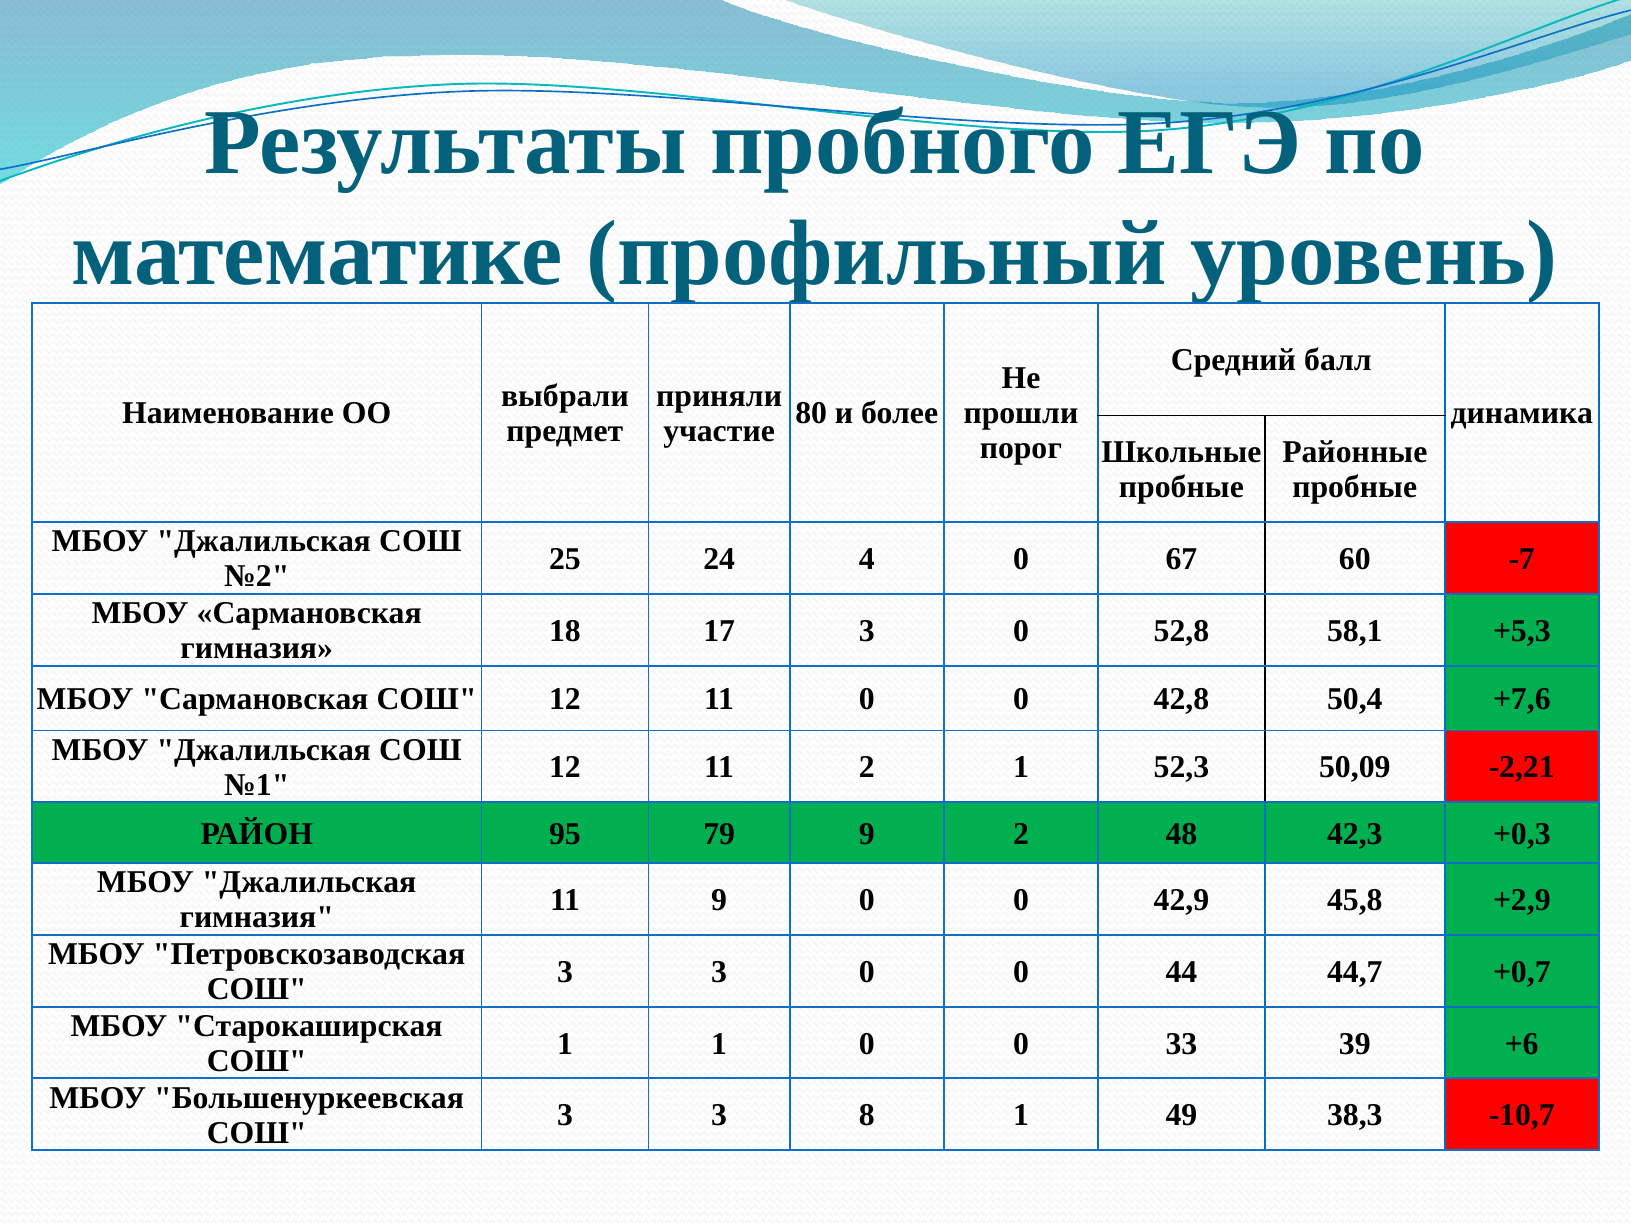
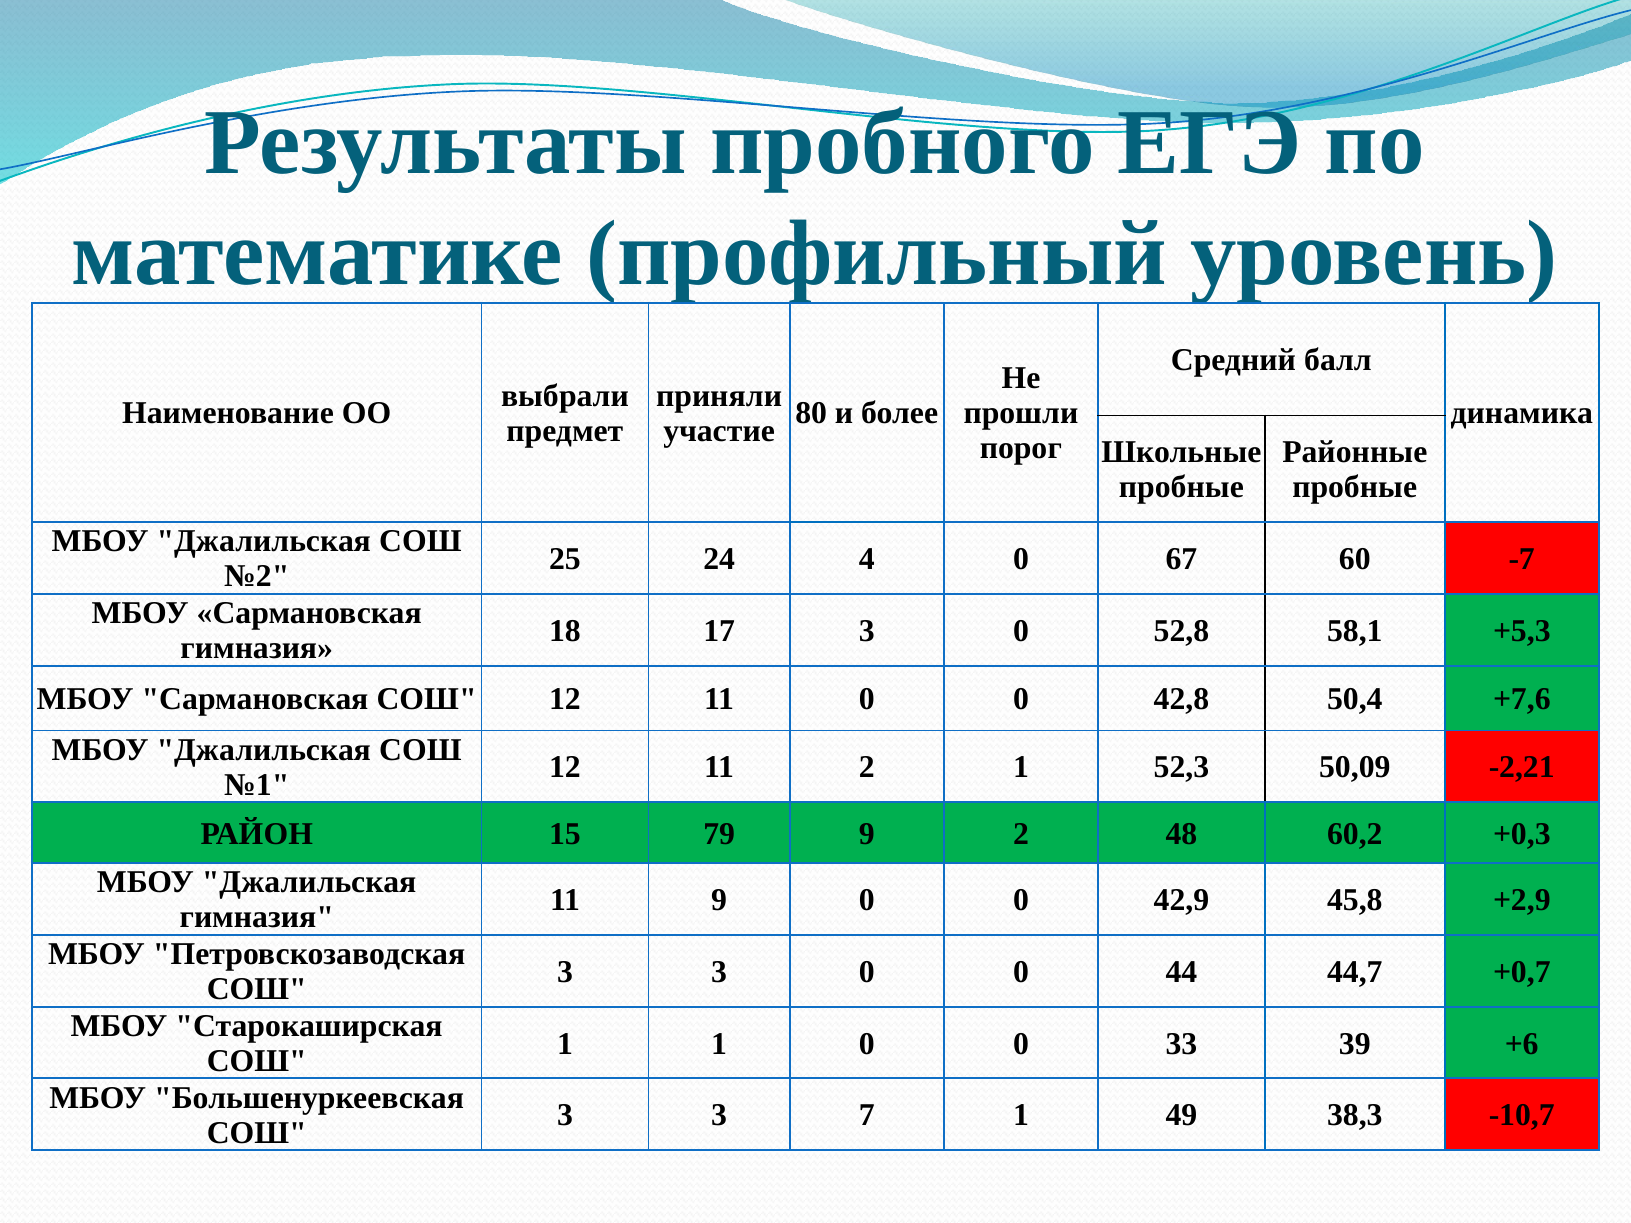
95: 95 -> 15 (565, 834)
42,3: 42,3 -> 60,2 (1355, 834)
8: 8 -> 7 (867, 1116)
